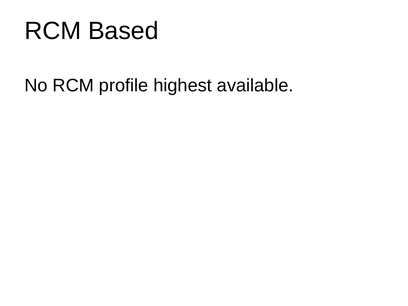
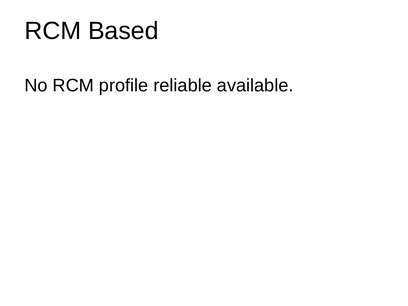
highest: highest -> reliable (183, 86)
